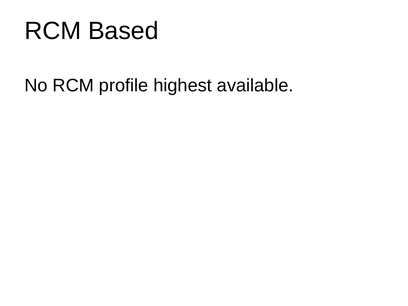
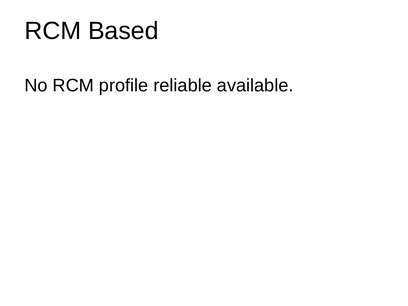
highest: highest -> reliable (183, 86)
